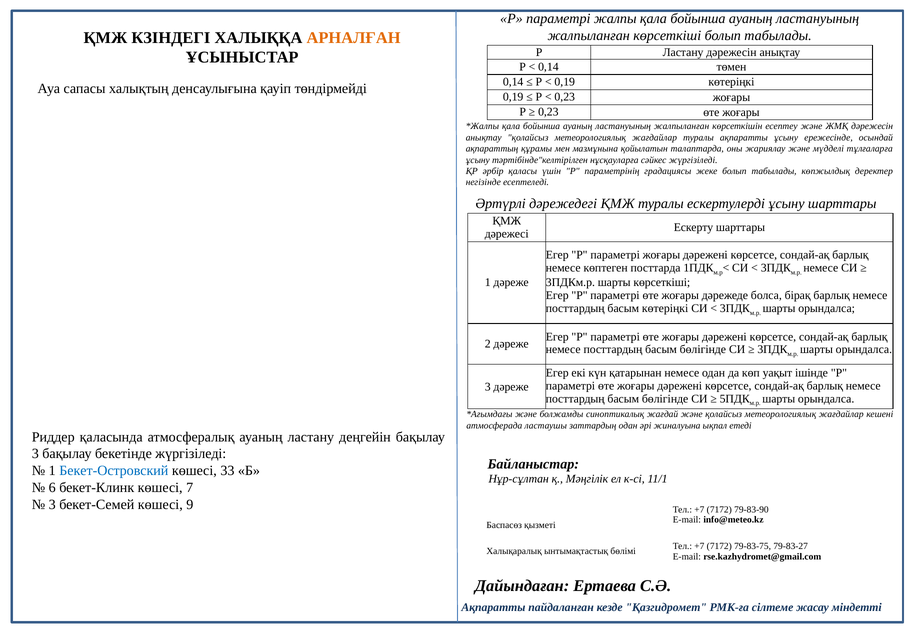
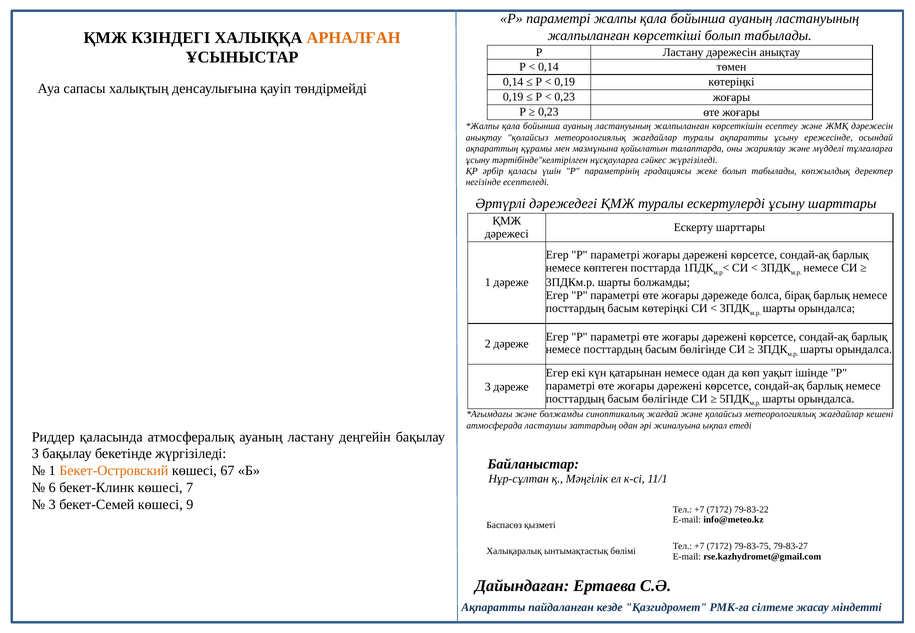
шарты көрсеткіші: көрсеткіші -> болжамды (662, 283)
Бекет-Островский colour: blue -> orange (114, 471)
33: 33 -> 67 (227, 471)
79-83-90: 79-83-90 -> 79-83-22 (751, 510)
